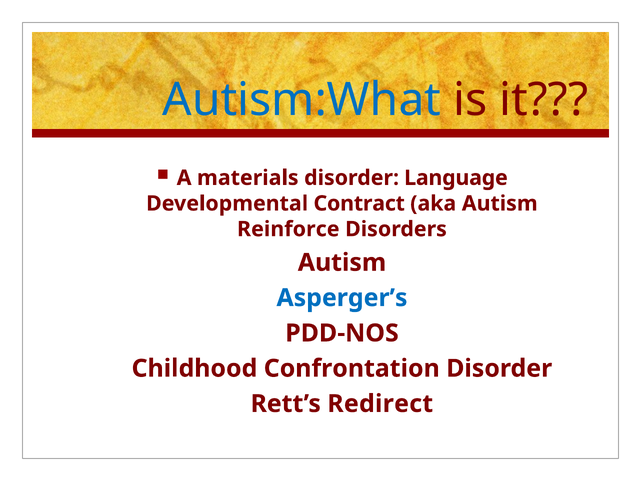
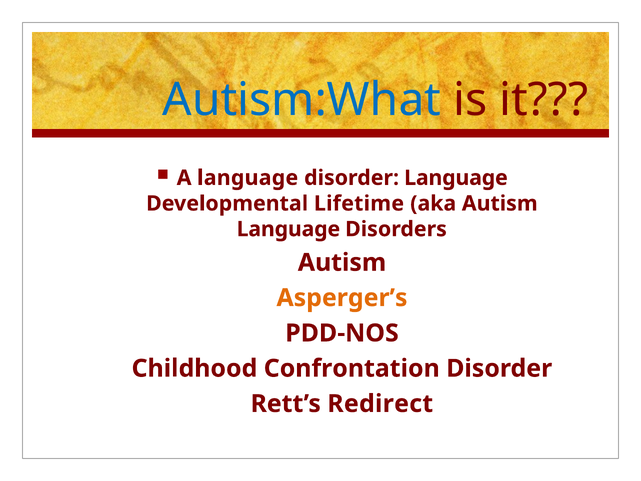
A materials: materials -> language (248, 178)
Contract: Contract -> Lifetime (359, 203)
Reinforce: Reinforce -> Language (288, 229)
Asperger’s colour: blue -> orange (342, 298)
